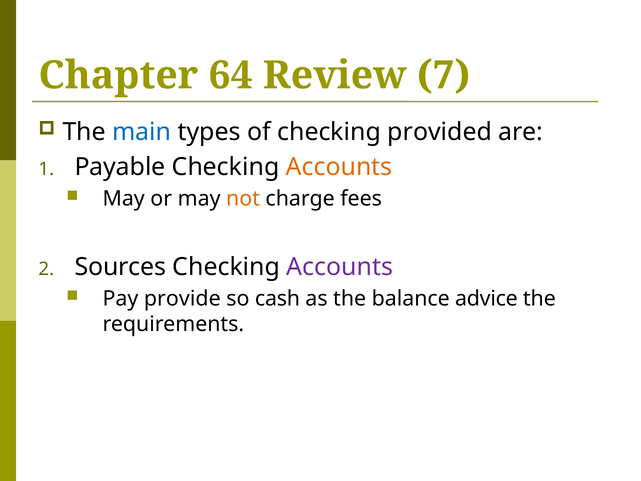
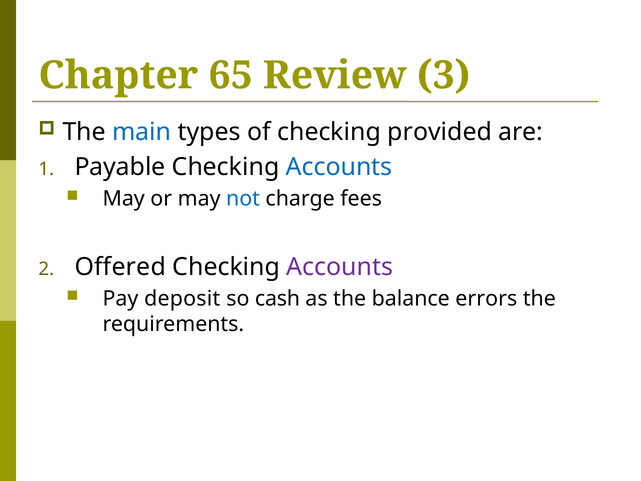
64: 64 -> 65 (231, 75)
7: 7 -> 3 (444, 75)
Accounts colour: orange -> blue (339, 167)
not colour: orange -> blue (243, 199)
Sources: Sources -> Offered (120, 267)
provide: provide -> deposit (182, 299)
advice: advice -> errors (486, 299)
